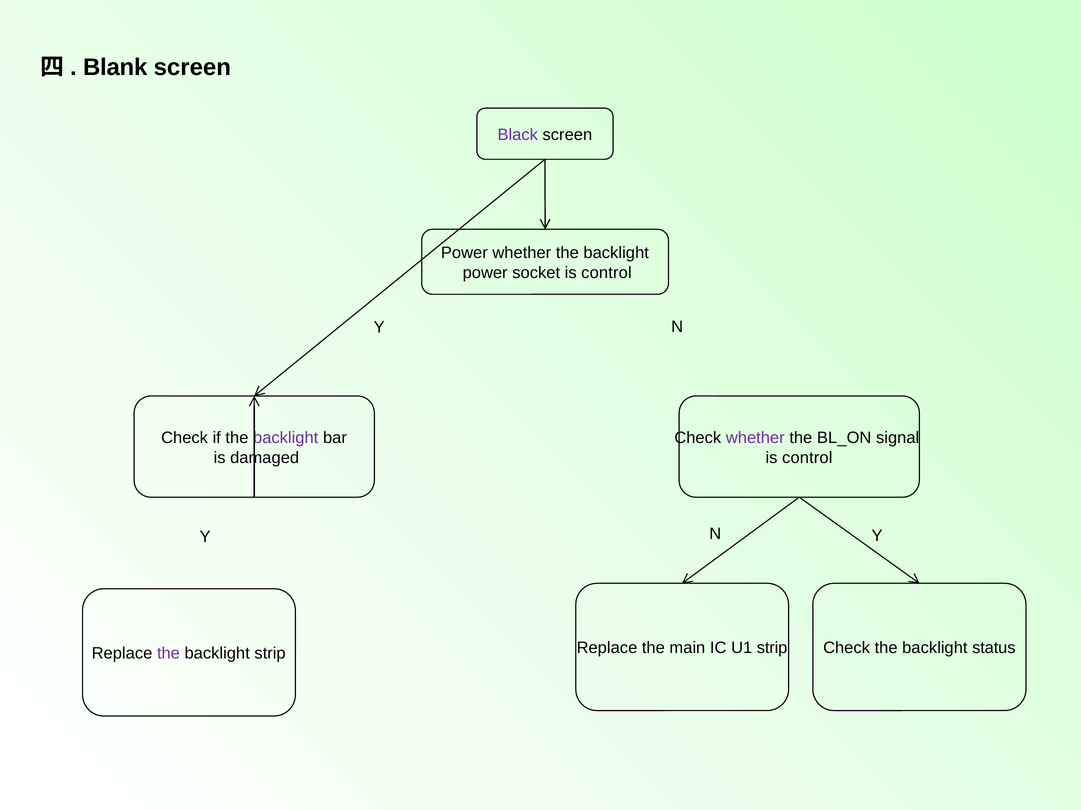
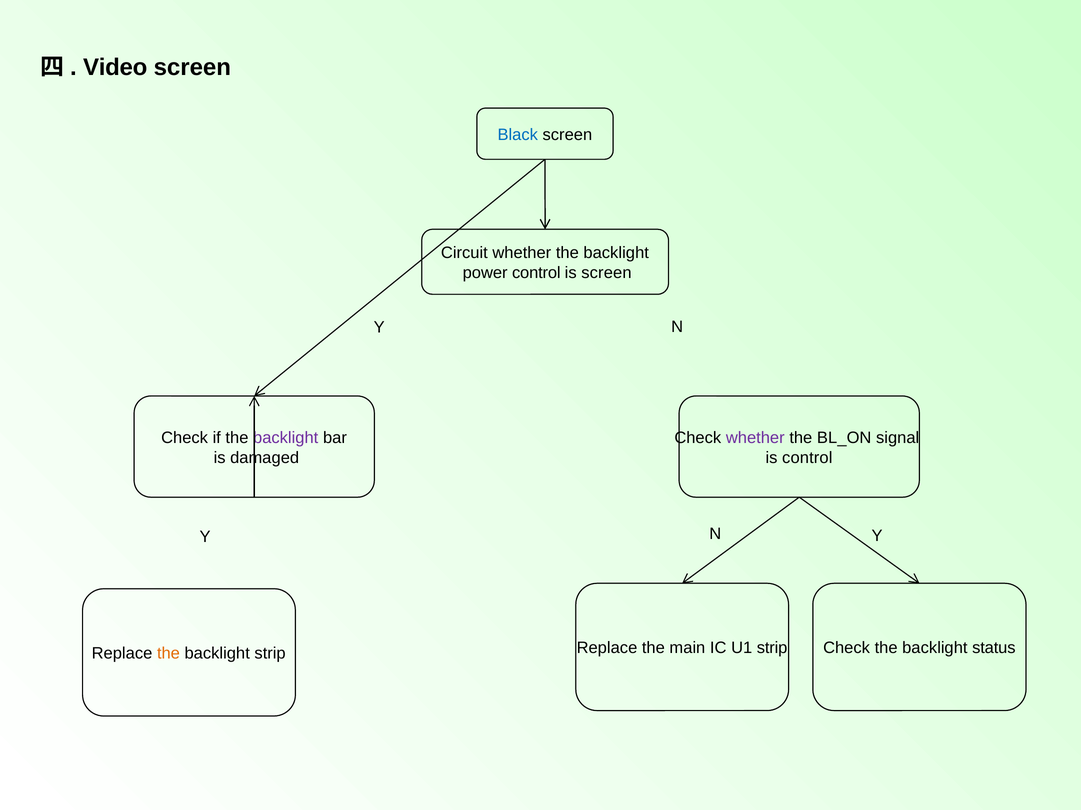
Blank: Blank -> Video (115, 67)
Black colour: purple -> blue (518, 135)
Power: Power -> Circuit (464, 253)
power socket: socket -> control (536, 273)
control: control -> screen (606, 273)
the colour: purple -> orange (168, 654)
